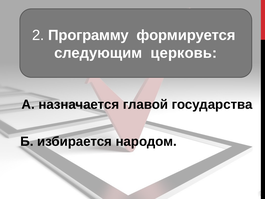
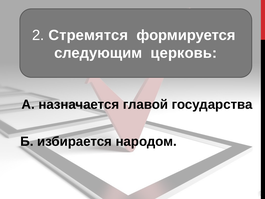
Программу: Программу -> Стремятся (88, 35)
